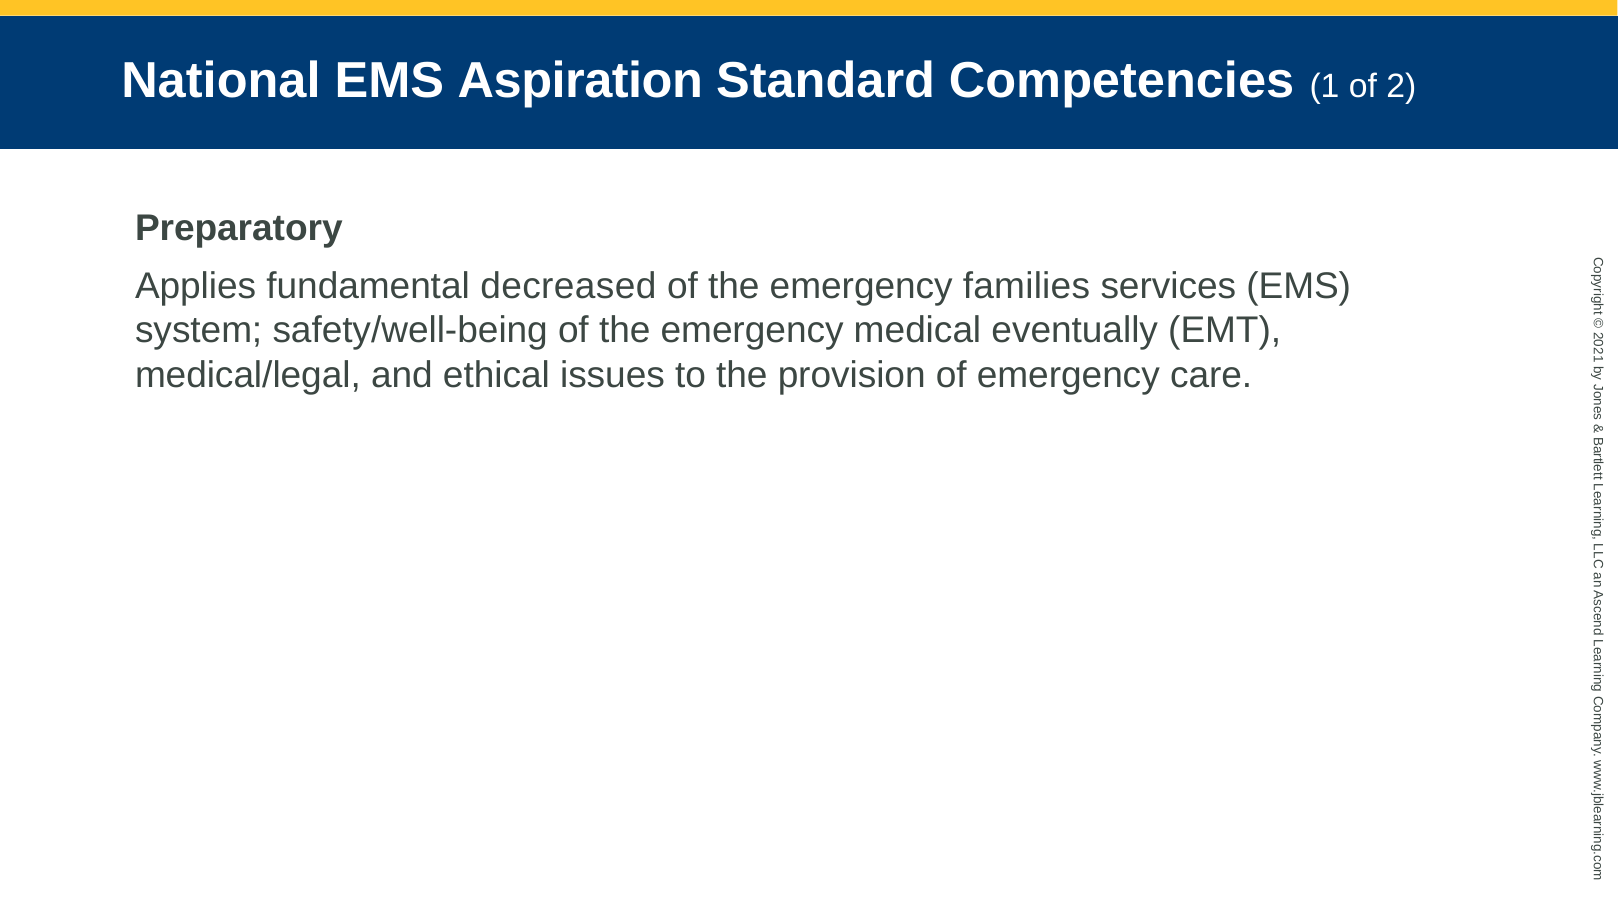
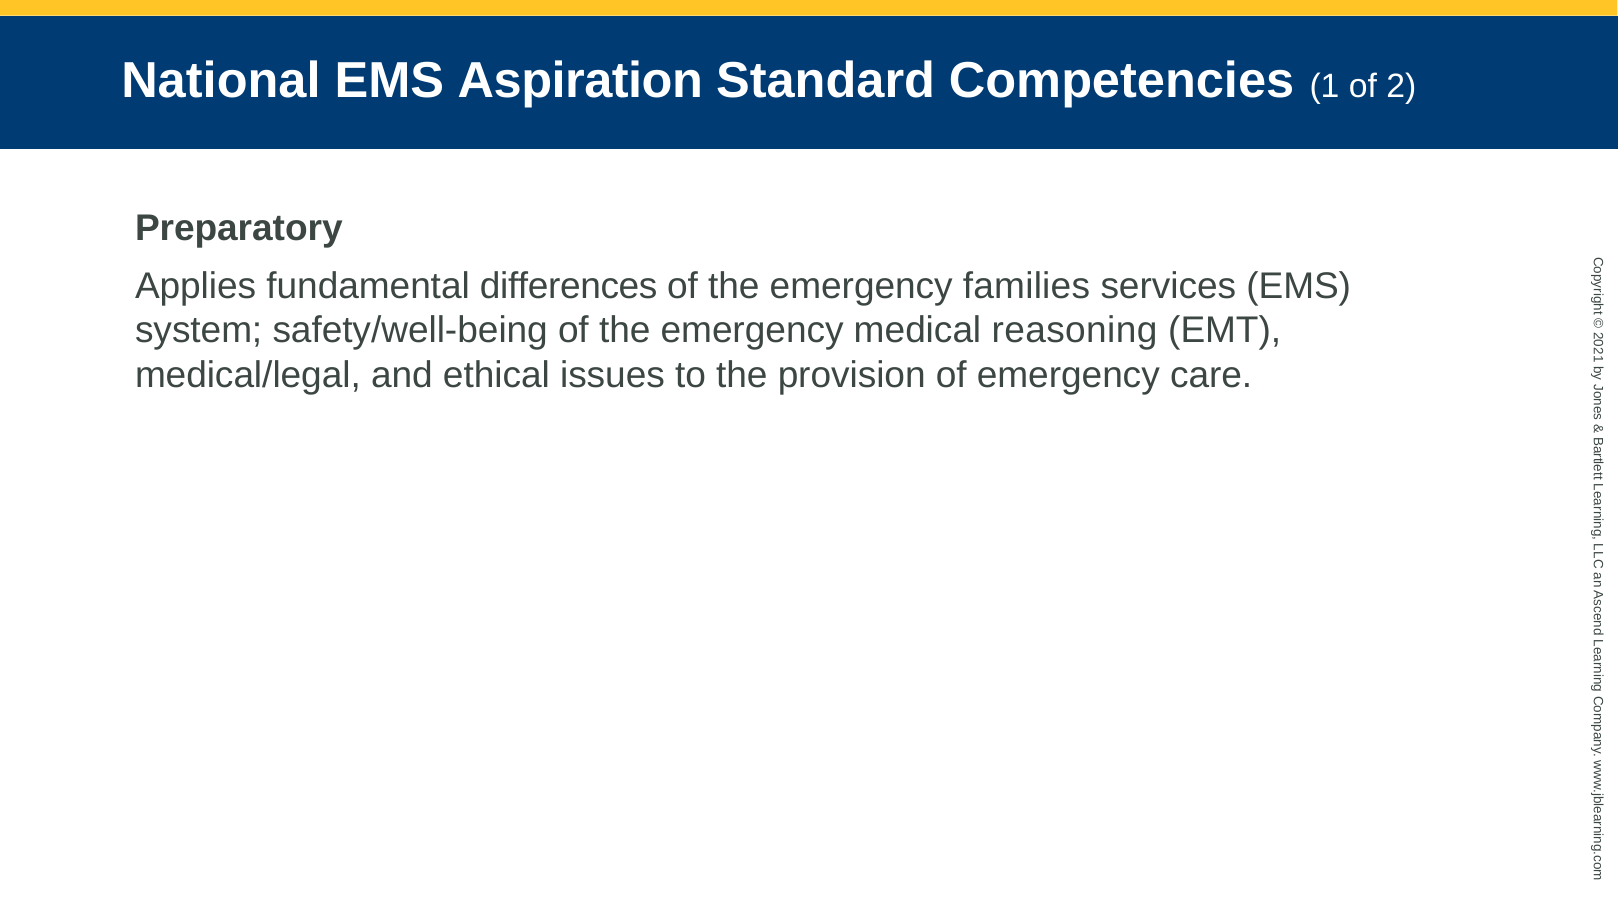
decreased: decreased -> differences (569, 286)
eventually: eventually -> reasoning (1075, 331)
